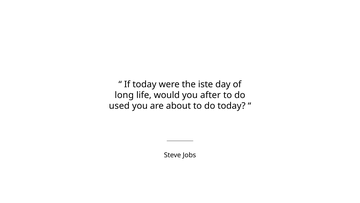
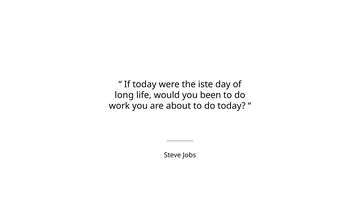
after: after -> been (211, 95)
used: used -> work (119, 106)
